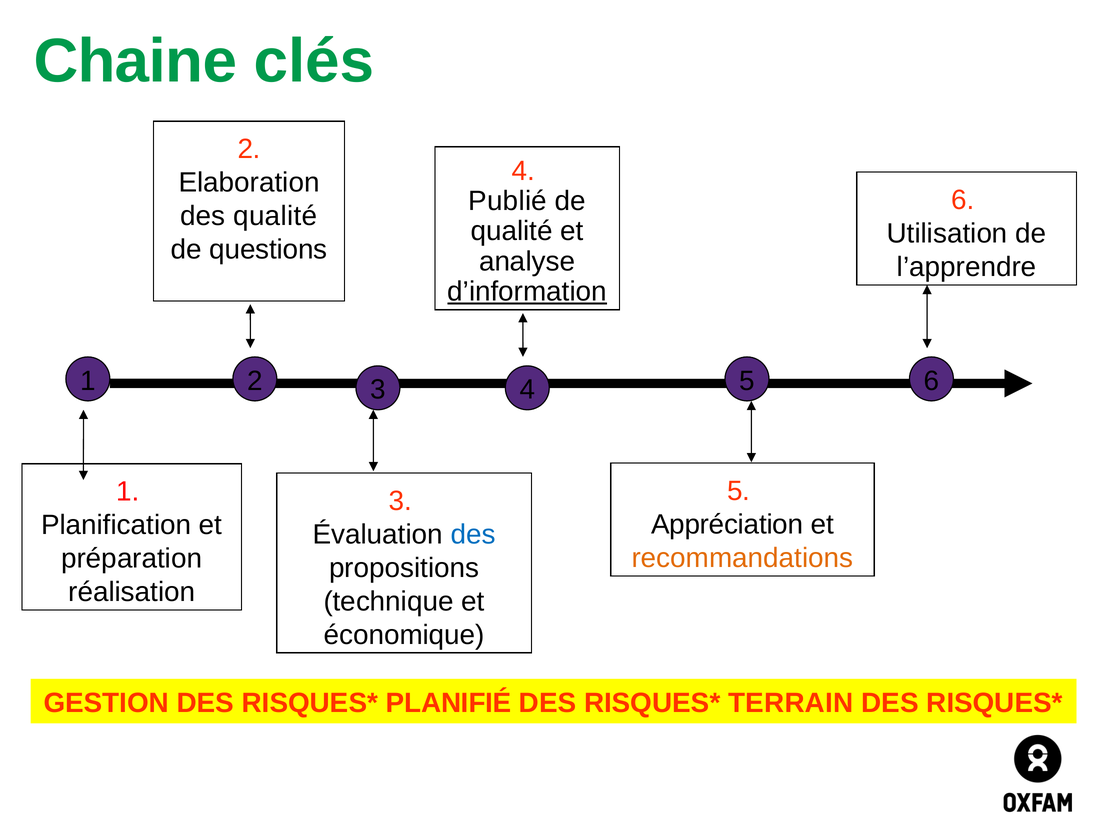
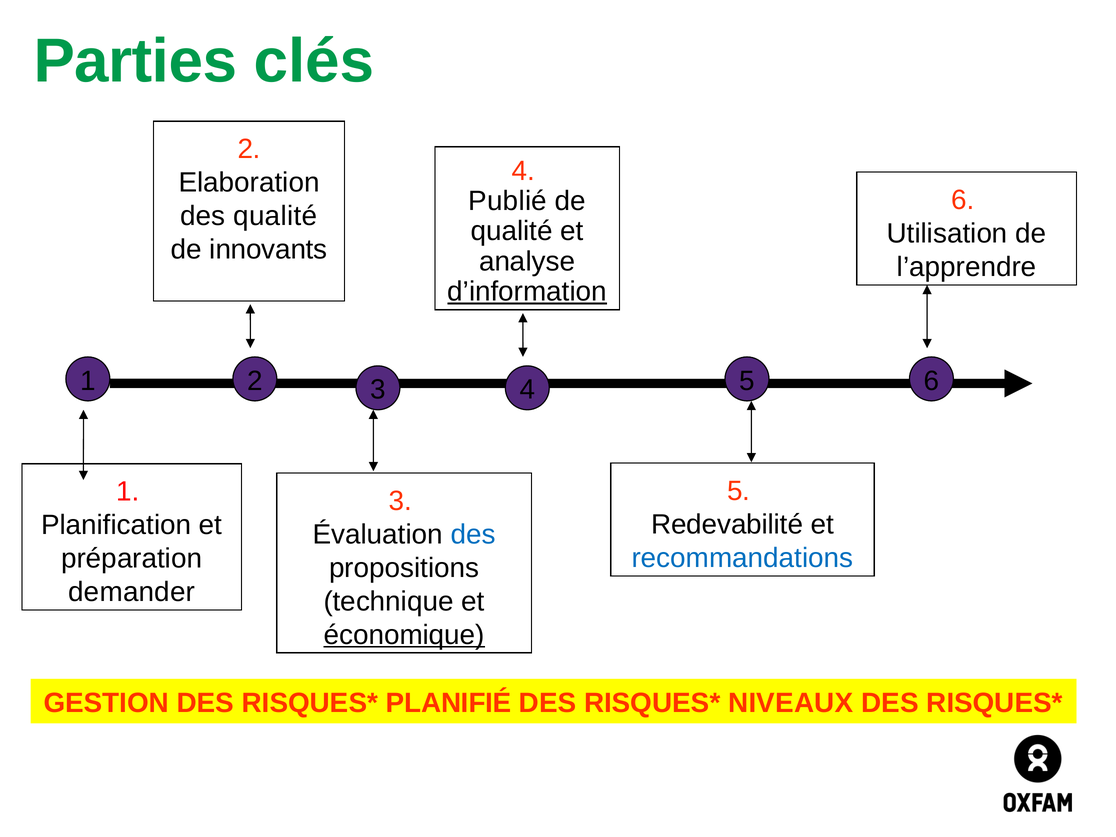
Chaine: Chaine -> Parties (135, 61)
questions: questions -> innovants (268, 250)
Appréciation: Appréciation -> Redevabilité (727, 524)
recommandations colour: orange -> blue (742, 558)
réalisation: réalisation -> demander (132, 592)
économique underline: none -> present (404, 635)
TERRAIN: TERRAIN -> NIVEAUX (791, 703)
